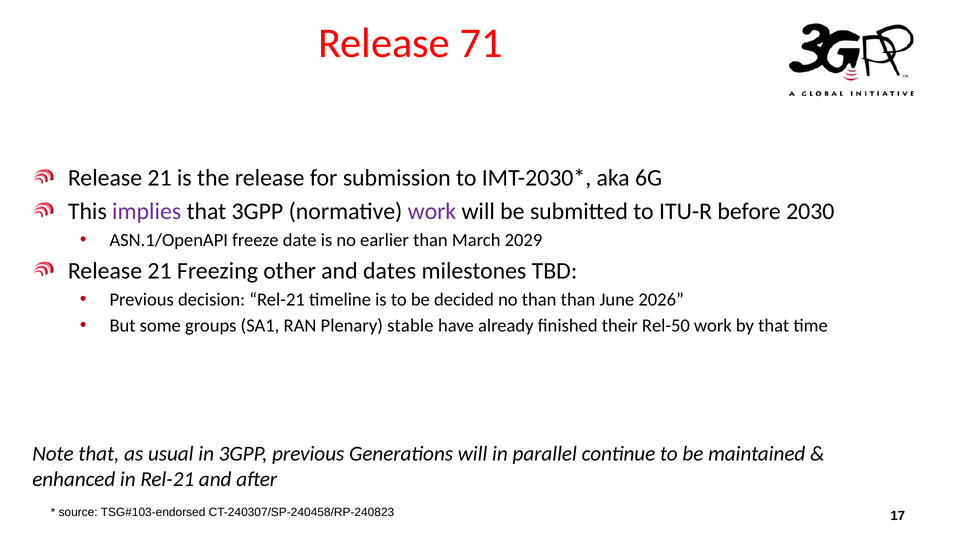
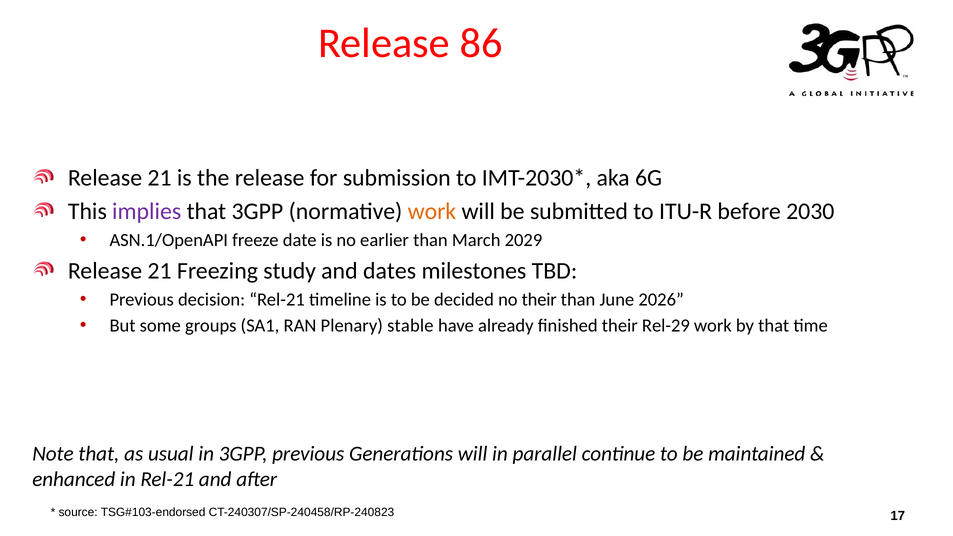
71: 71 -> 86 (481, 43)
work colour: purple -> orange (432, 212)
other: other -> study (290, 271)
no than: than -> their (539, 300)
Rel-50: Rel-50 -> Rel-29 (666, 326)
